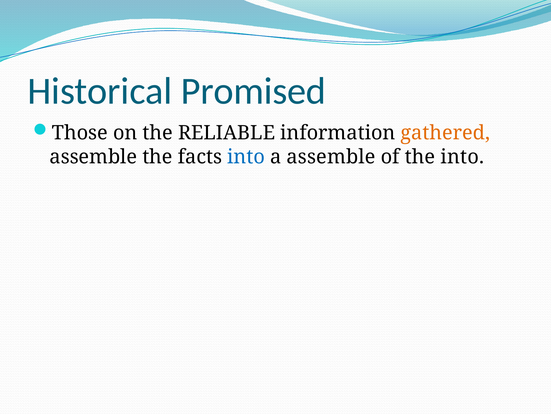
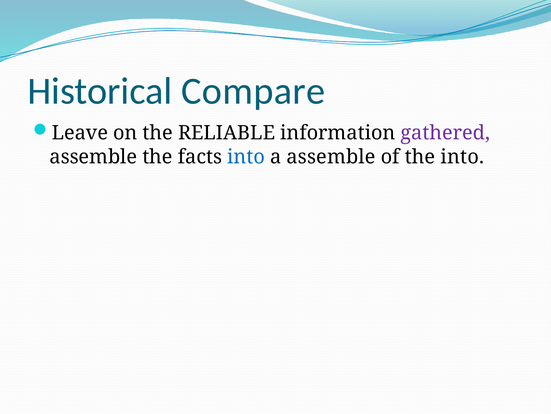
Promised: Promised -> Compare (253, 91)
Those: Those -> Leave (80, 133)
gathered colour: orange -> purple (445, 133)
